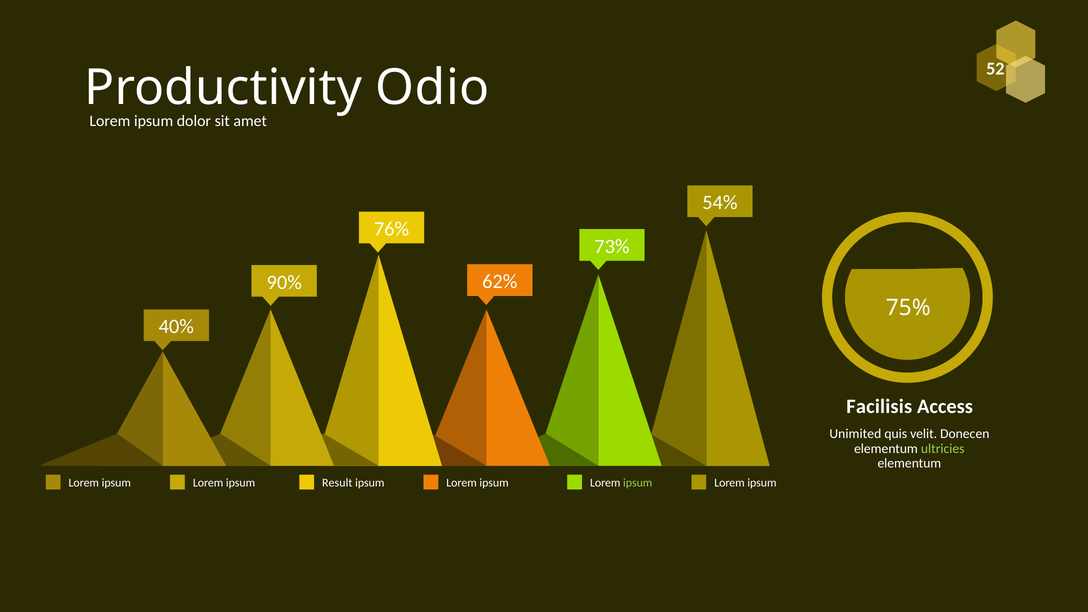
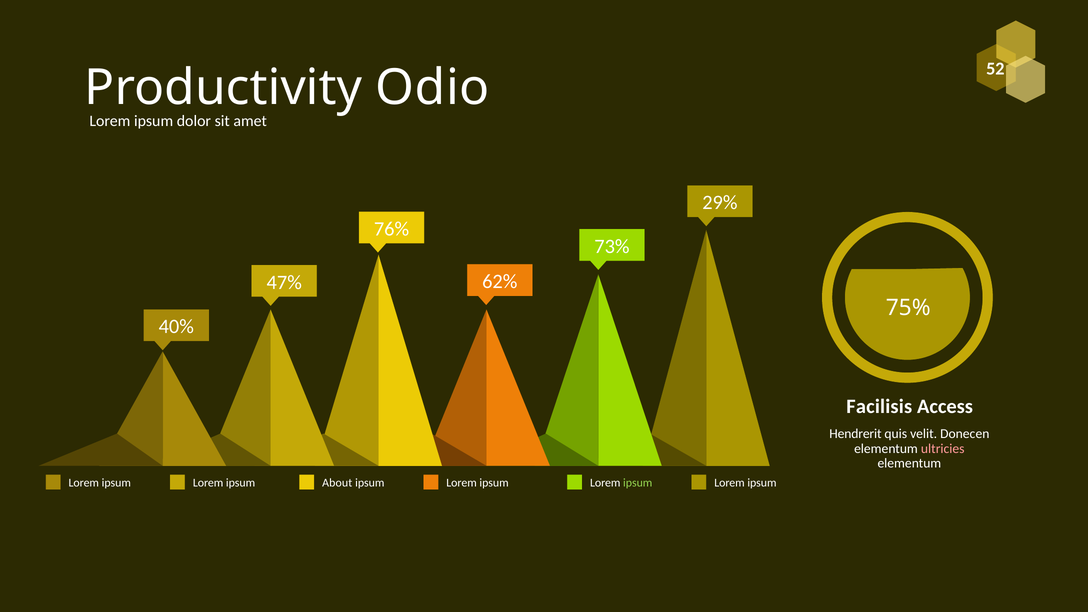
54%: 54% -> 29% (720, 203)
90%: 90% -> 47% (284, 282)
Unimited: Unimited -> Hendrerit (855, 434)
ultricies colour: light green -> pink (943, 449)
Result: Result -> About (337, 483)
